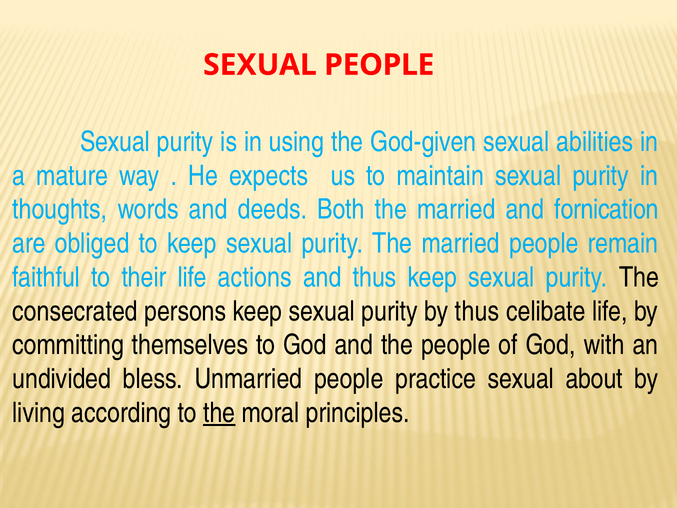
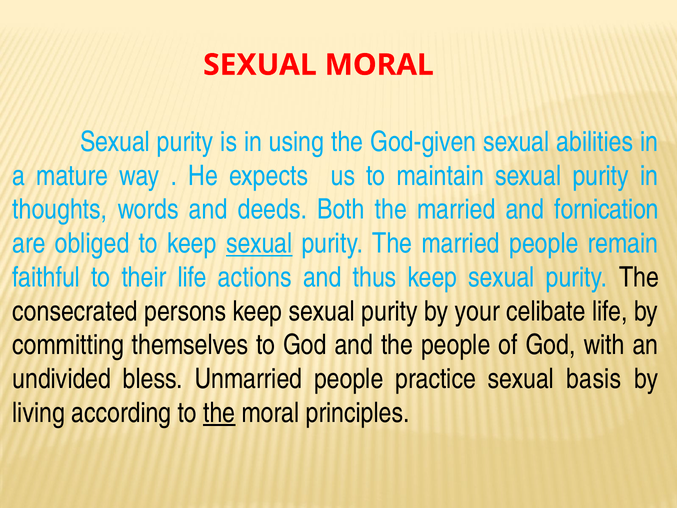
SEXUAL PEOPLE: PEOPLE -> MORAL (379, 65)
sexual underline: none -> present (259, 243)
by thus: thus -> your (477, 311)
about: about -> basis (594, 379)
